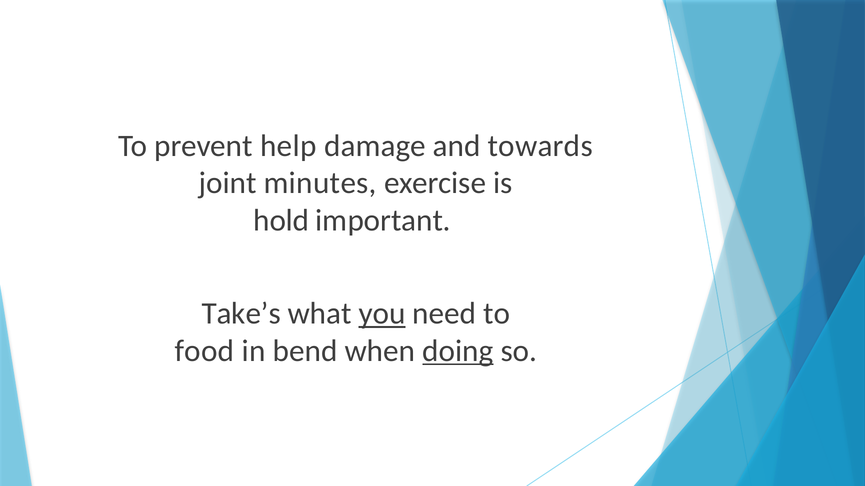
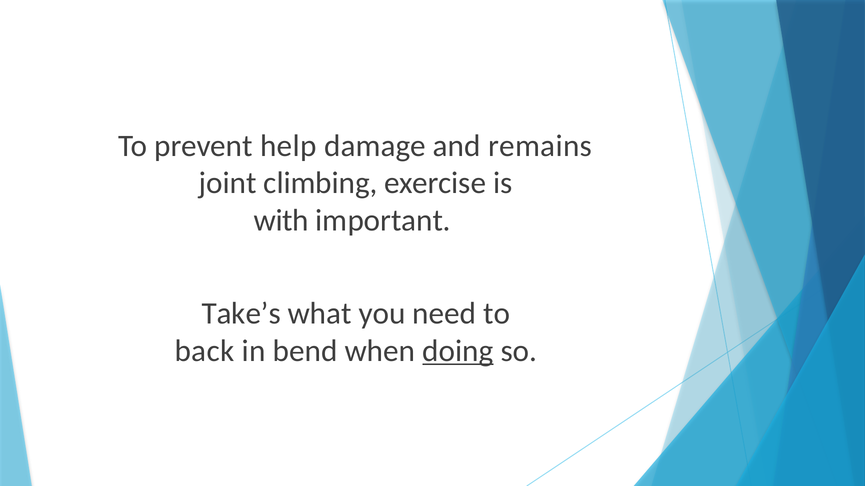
towards: towards -> remains (540, 146)
minutes: minutes -> climbing (320, 183)
hold: hold -> with (281, 221)
you underline: present -> none (382, 314)
food: food -> back (204, 351)
